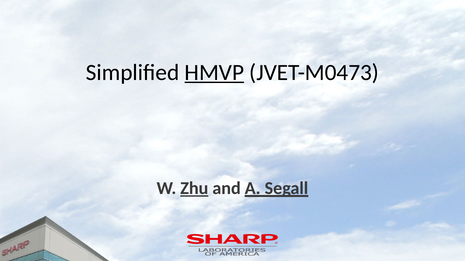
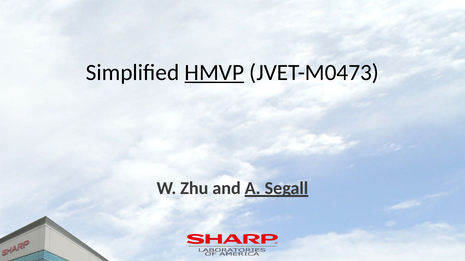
Zhu underline: present -> none (194, 189)
